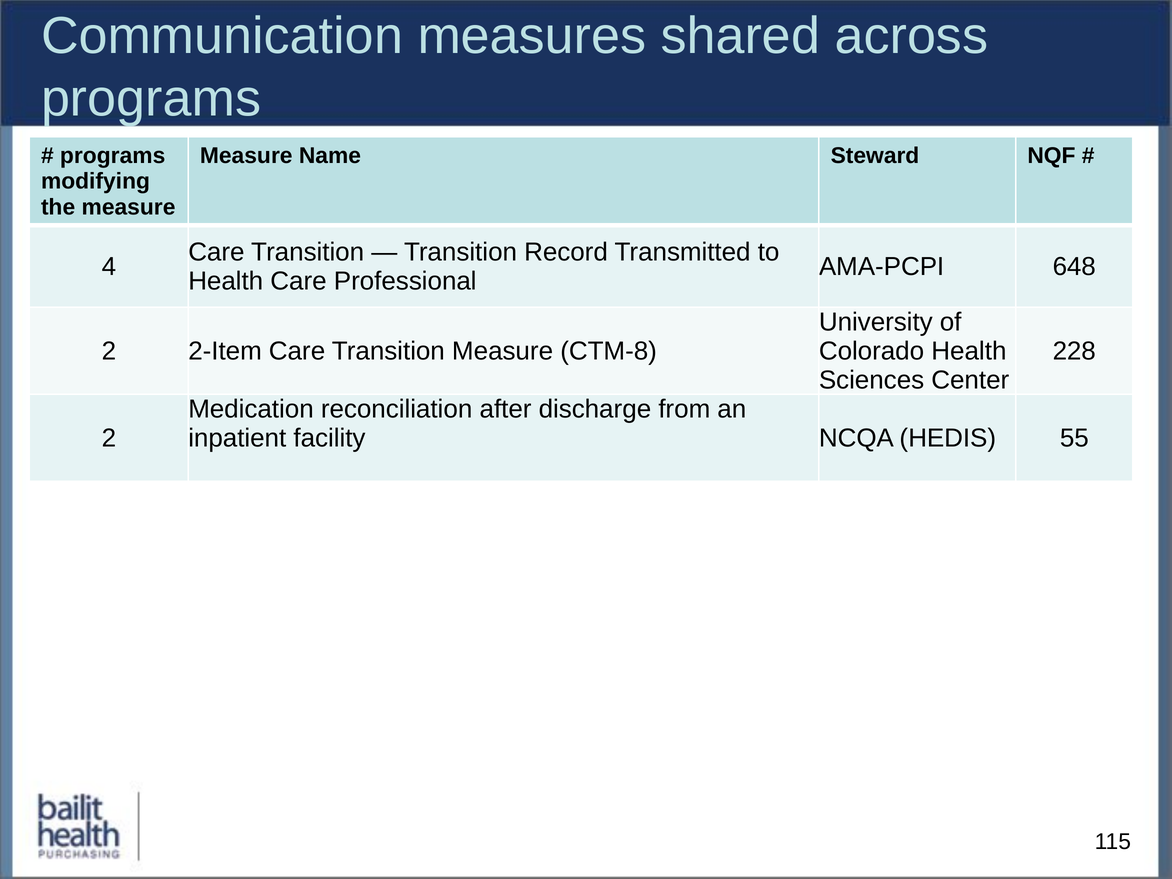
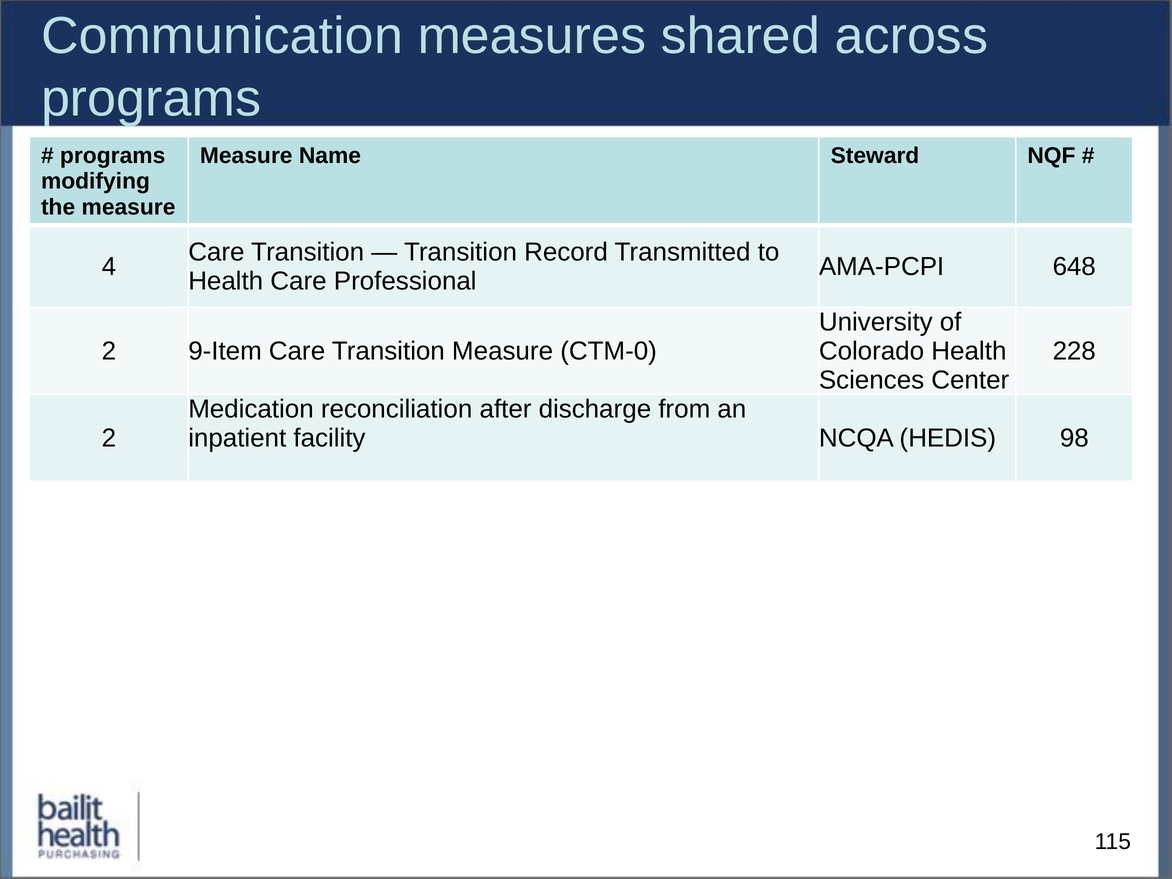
2-Item: 2-Item -> 9-Item (225, 351)
CTM-8: CTM-8 -> CTM-0 (609, 351)
55: 55 -> 98 (1074, 438)
